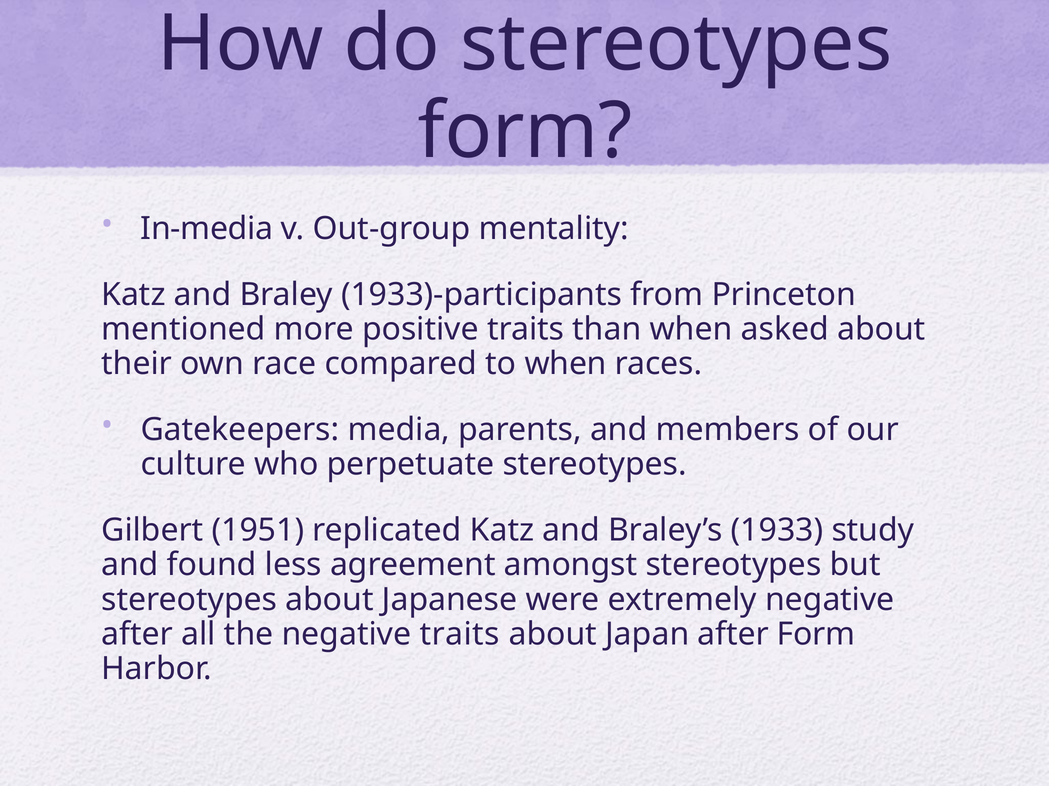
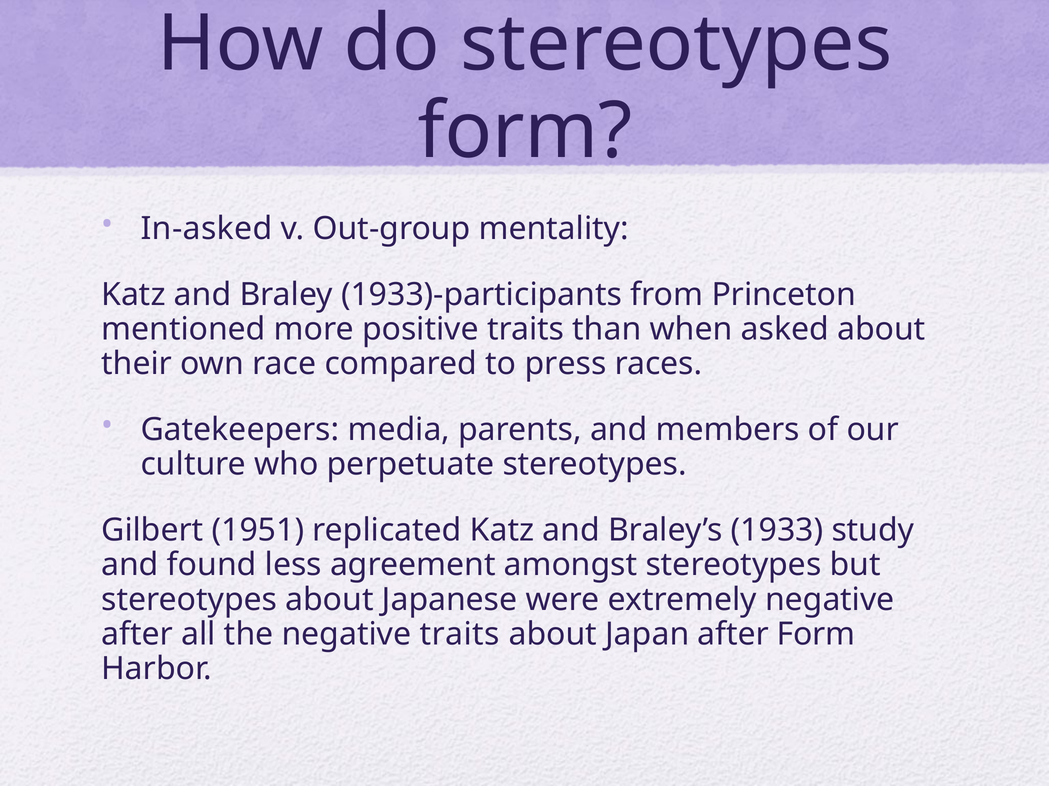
In-media: In-media -> In-asked (207, 229)
to when: when -> press (565, 364)
